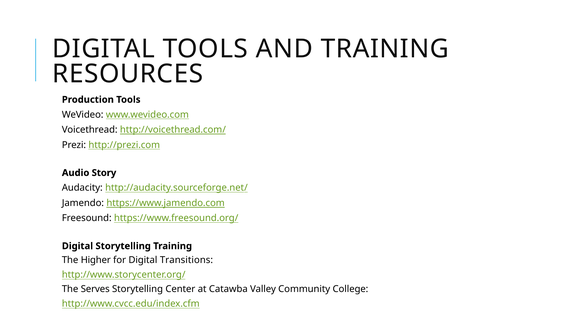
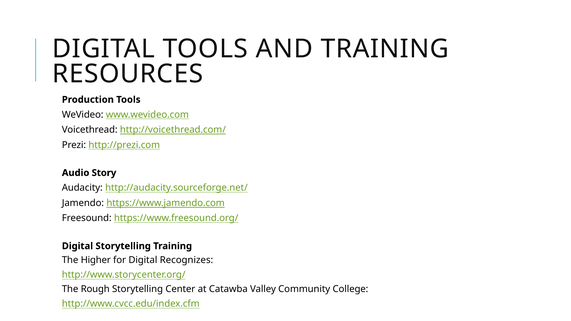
Transitions: Transitions -> Recognizes (186, 260)
Serves: Serves -> Rough (95, 289)
